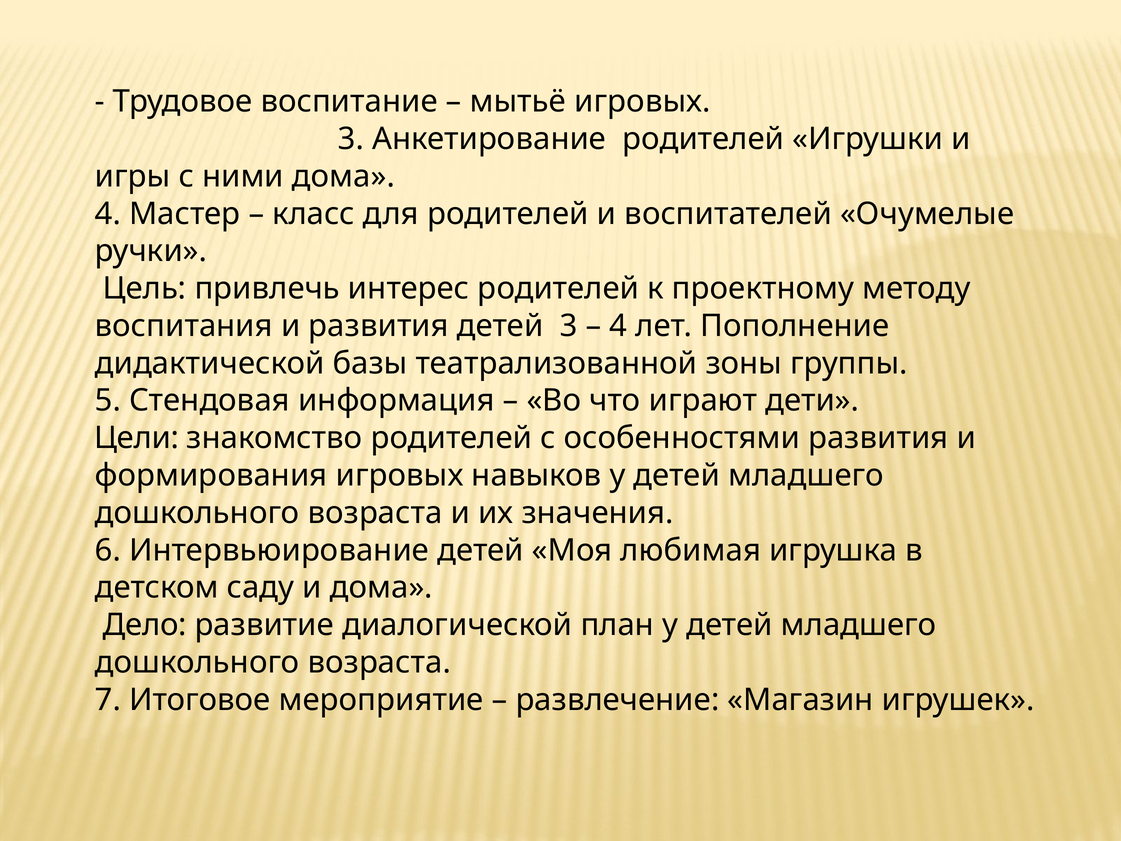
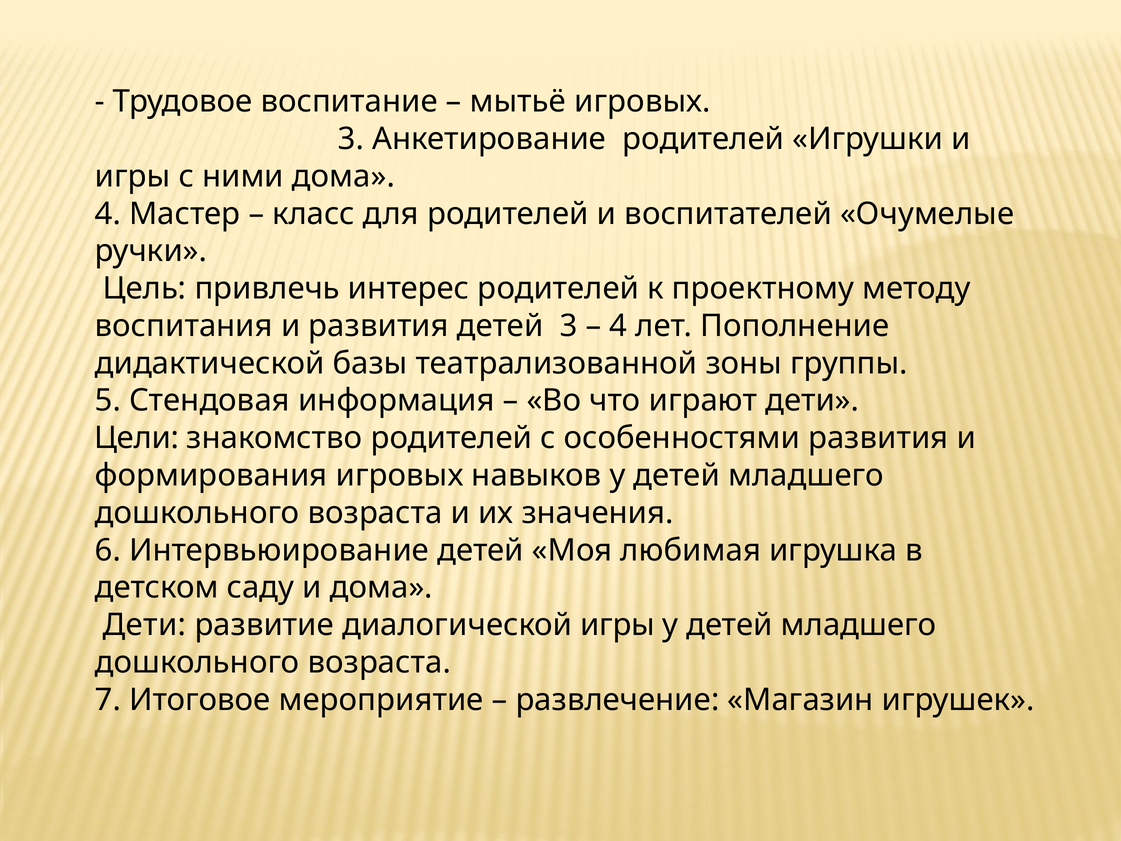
Дело: Дело -> Дети (144, 625)
диалогической план: план -> игры (617, 625)
